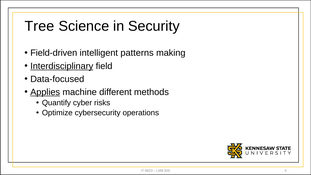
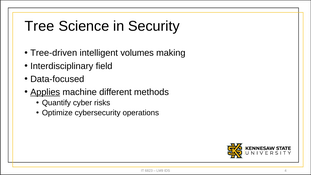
Field-driven: Field-driven -> Tree-driven (54, 53)
patterns: patterns -> volumes (137, 53)
Interdisciplinary underline: present -> none (62, 66)
